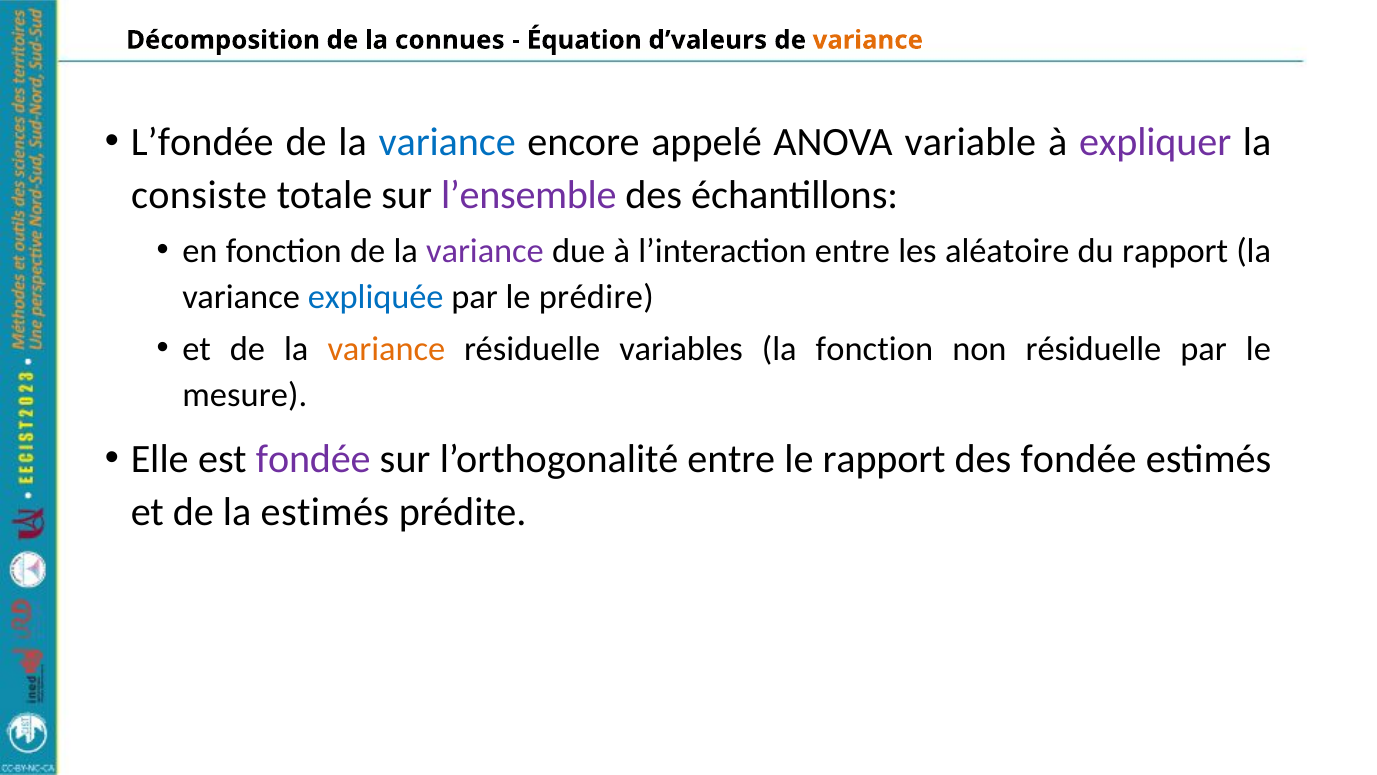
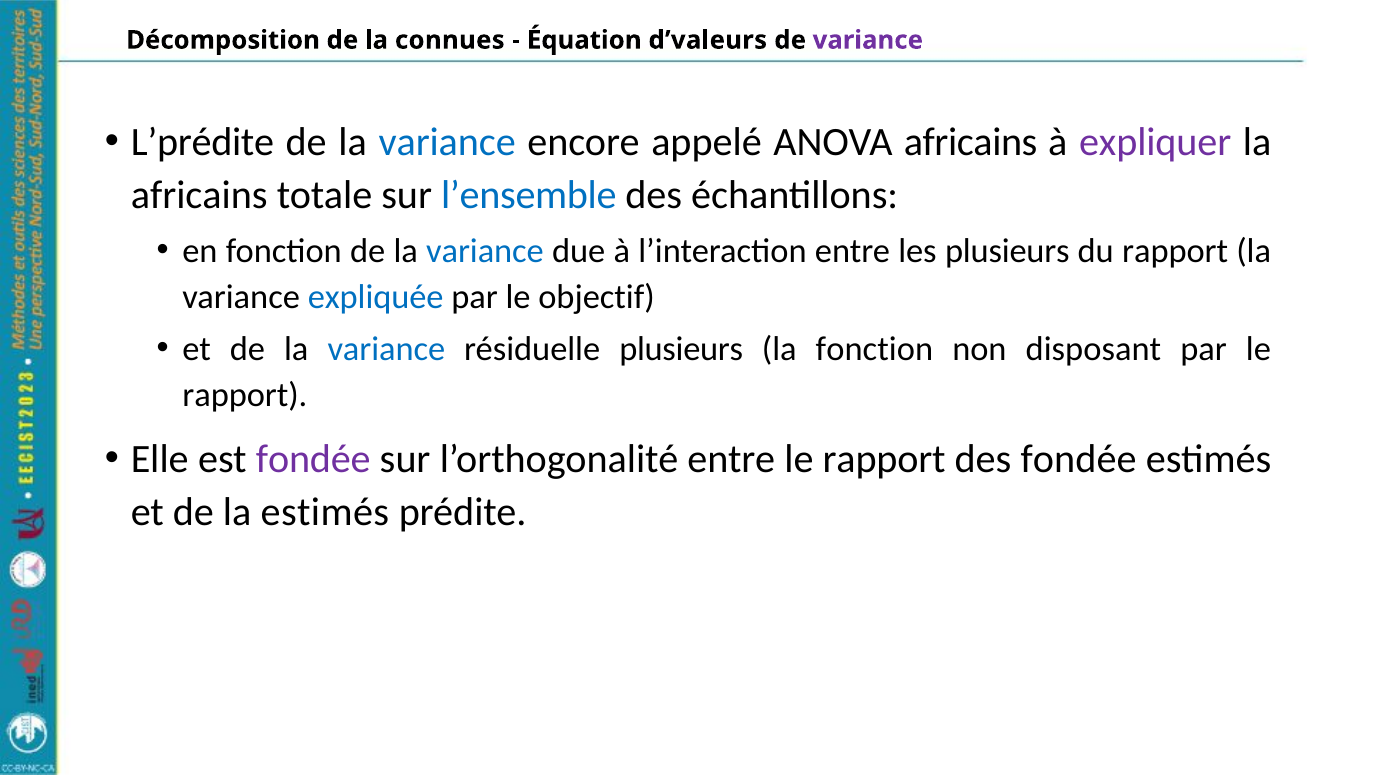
variance colour: orange -> purple (868, 40)
L’fondée: L’fondée -> L’prédite (202, 143)
ANOVA variable: variable -> africains (971, 143)
consiste: consiste -> africains (199, 195)
l’ensemble colour: purple -> blue (529, 195)
variance colour: purple -> blue (485, 251)
les aléatoire: aléatoire -> plusieurs (1007, 251)
prédire: prédire -> objectif (597, 297)
variance colour: orange -> blue (386, 349)
résiduelle variables: variables -> plusieurs (681, 349)
non résiduelle: résiduelle -> disposant (1093, 349)
mesure: mesure -> rapport (245, 394)
